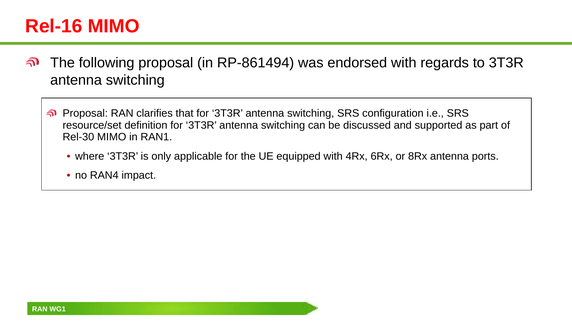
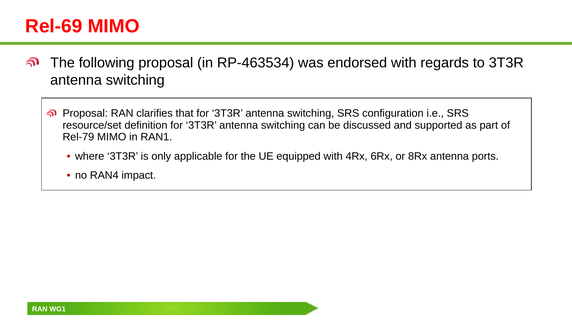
Rel-16: Rel-16 -> Rel-69 (54, 26)
RP-861494: RP-861494 -> RP-463534 (256, 63)
Rel-30: Rel-30 -> Rel-79 (78, 137)
